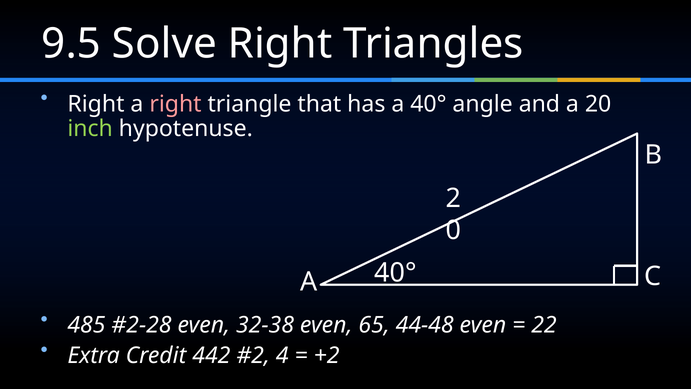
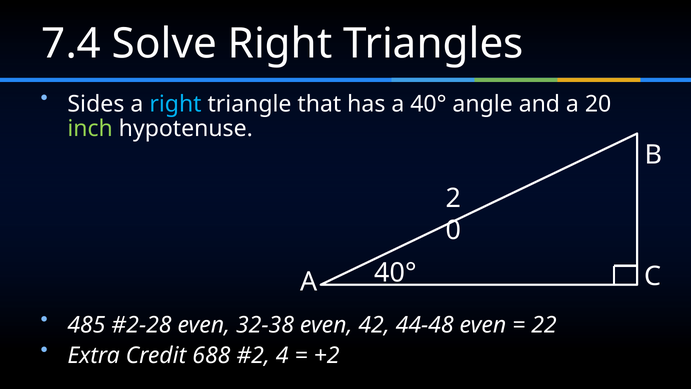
9.5: 9.5 -> 7.4 (71, 44)
Right: Right -> Sides (96, 104)
right colour: pink -> light blue (175, 104)
65: 65 -> 42 (374, 325)
442: 442 -> 688 (211, 355)
